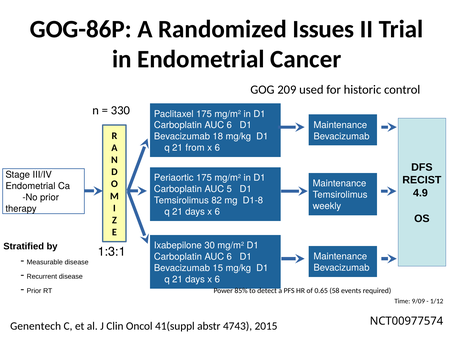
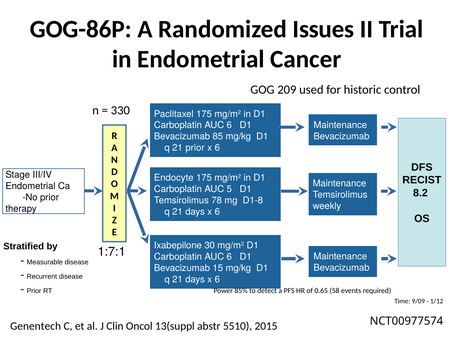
18: 18 -> 85 (218, 136)
21 from: from -> prior (195, 147)
Periaortic: Periaortic -> Endocyte (174, 177)
4.9: 4.9 -> 8.2 (420, 192)
82: 82 -> 78 (217, 200)
1:3:1: 1:3:1 -> 1:7:1 (112, 251)
41(suppl: 41(suppl -> 13(suppl (175, 326)
4743: 4743 -> 5510 (238, 326)
